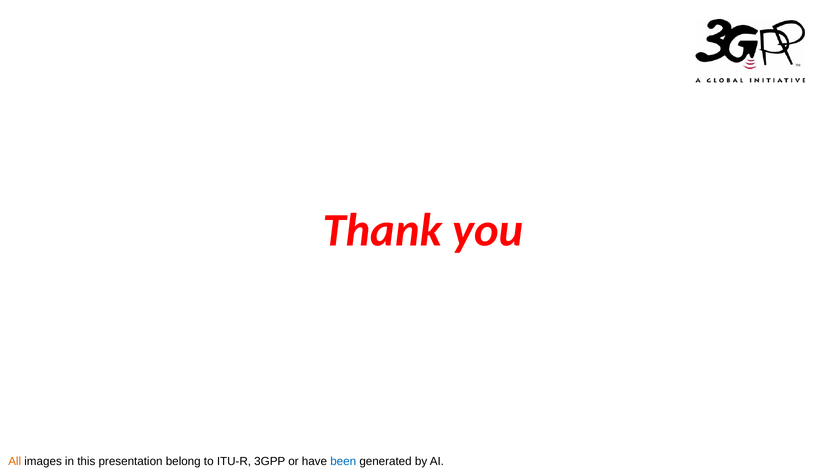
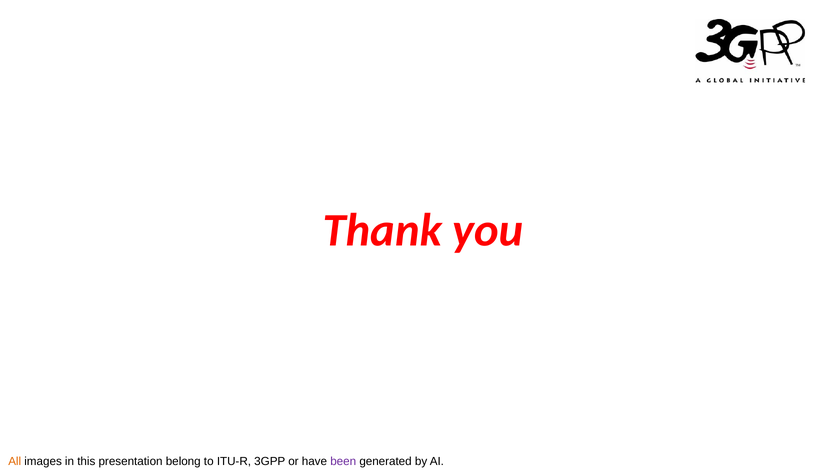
been colour: blue -> purple (343, 462)
